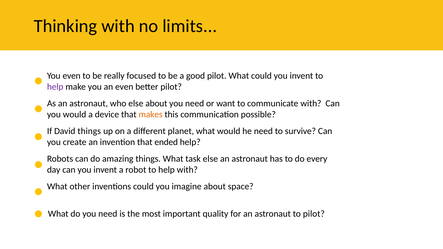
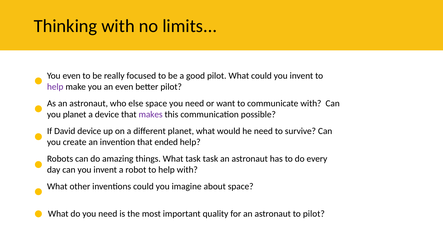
else about: about -> space (156, 104)
you would: would -> planet (75, 115)
makes colour: orange -> purple (151, 115)
David things: things -> device (89, 131)
task else: else -> task (210, 159)
